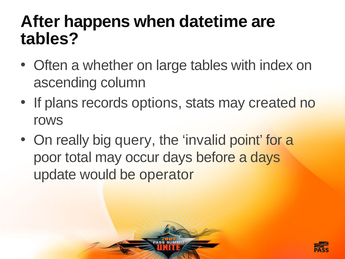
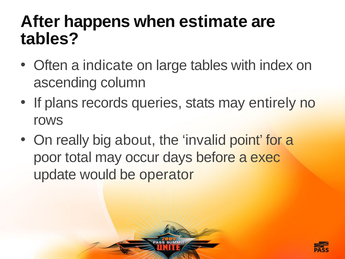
datetime: datetime -> estimate (213, 21)
whether: whether -> indicate (108, 65)
options: options -> queries (157, 103)
created: created -> entirely (272, 103)
query: query -> about (135, 140)
a days: days -> exec (265, 157)
